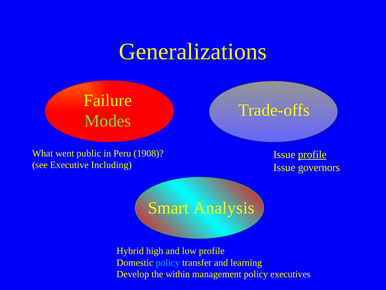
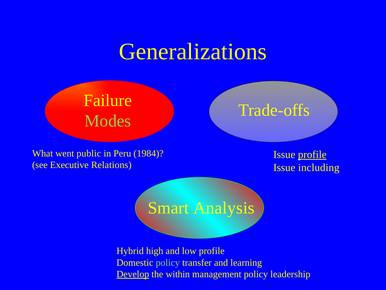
1908: 1908 -> 1984 (149, 153)
Including: Including -> Relations (111, 165)
governors: governors -> including (319, 167)
policy colour: light blue -> light green (168, 262)
Develop underline: none -> present (133, 274)
executives: executives -> leadership (290, 274)
